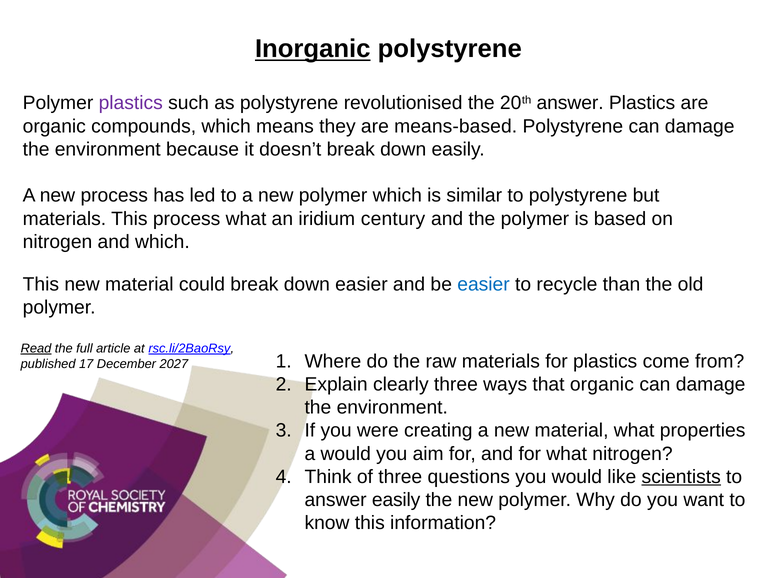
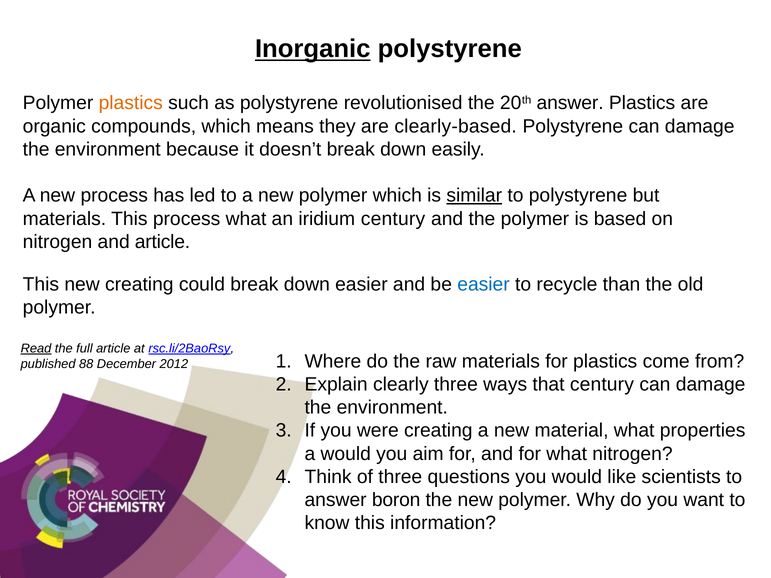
plastics colour: purple -> orange (131, 103)
means-based: means-based -> clearly-based (456, 126)
similar underline: none -> present (474, 196)
and which: which -> article (162, 242)
This new material: material -> creating (139, 284)
17: 17 -> 88 (86, 364)
2027: 2027 -> 2012 (174, 364)
that organic: organic -> century (602, 384)
scientists underline: present -> none (681, 477)
answer easily: easily -> boron (396, 500)
